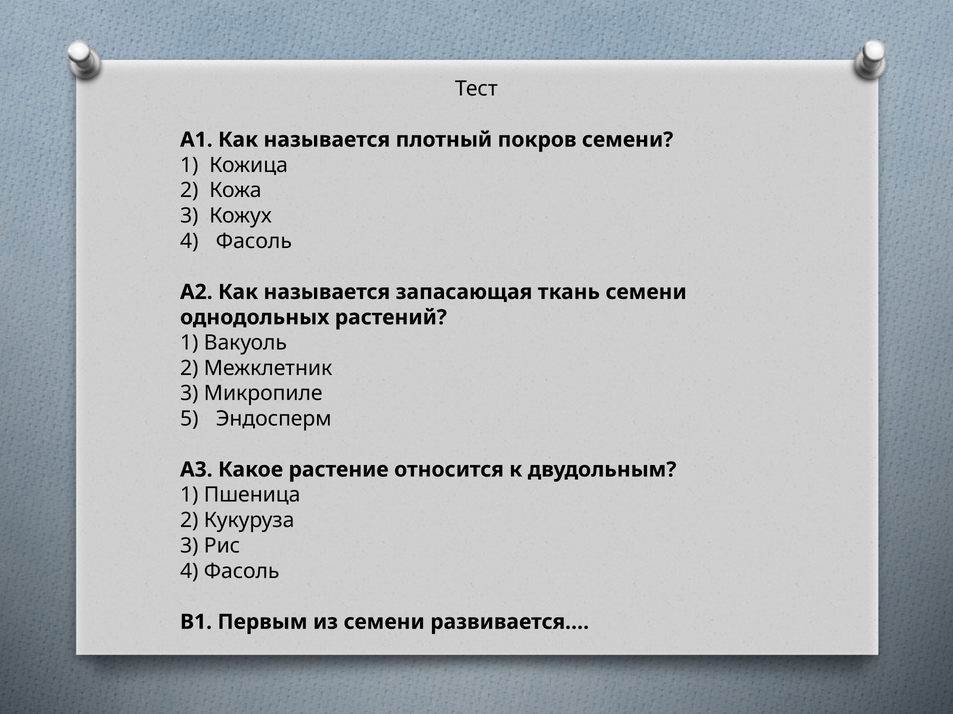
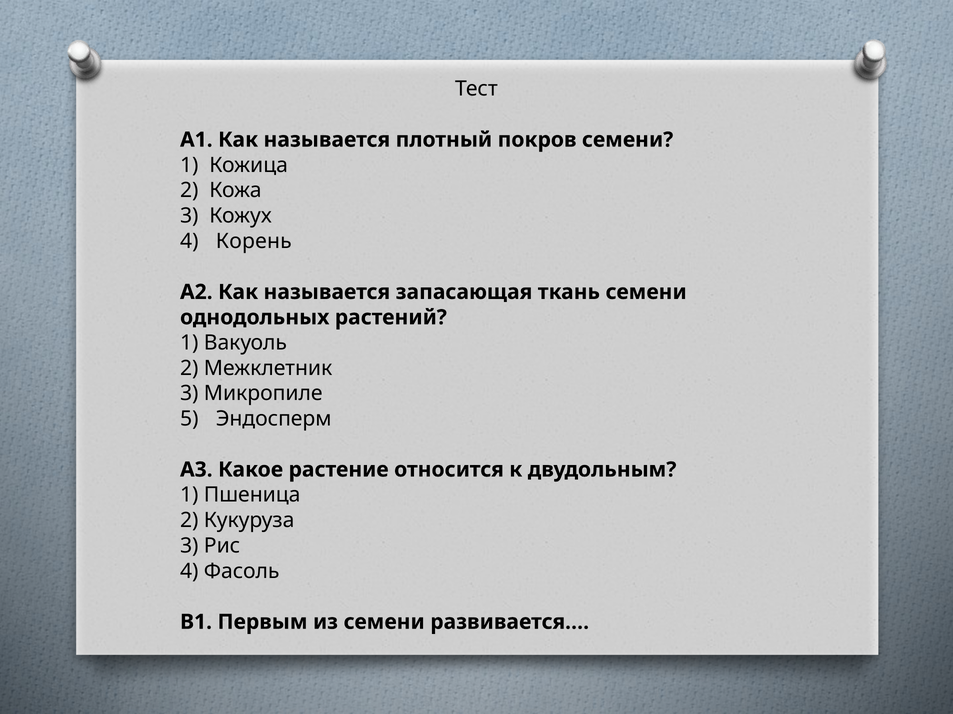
Фасоль: Фасоль -> Корень (254, 242)
